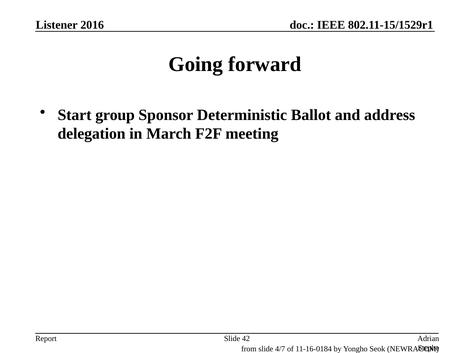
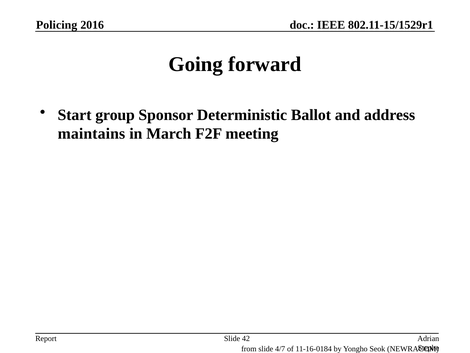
Listener: Listener -> Policing (57, 25)
delegation: delegation -> maintains (91, 133)
